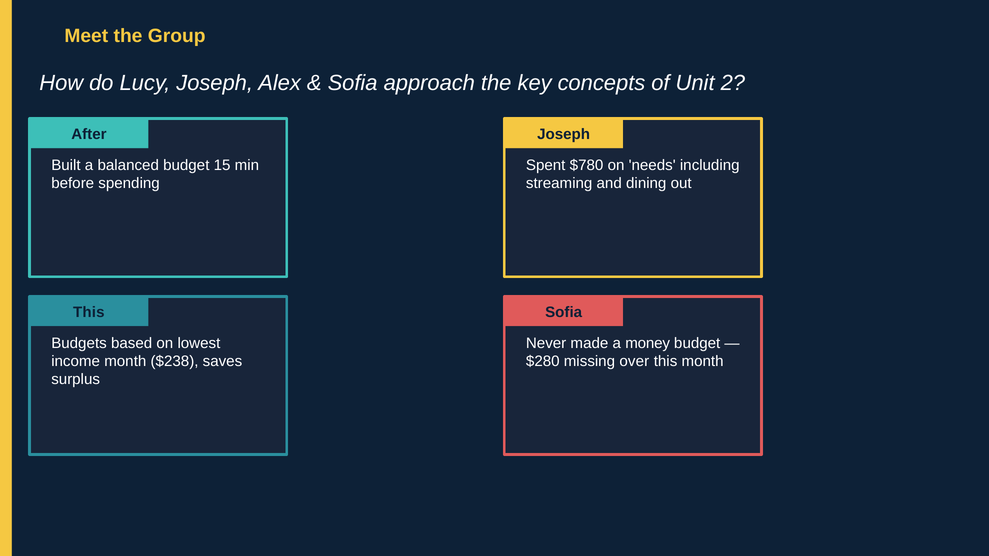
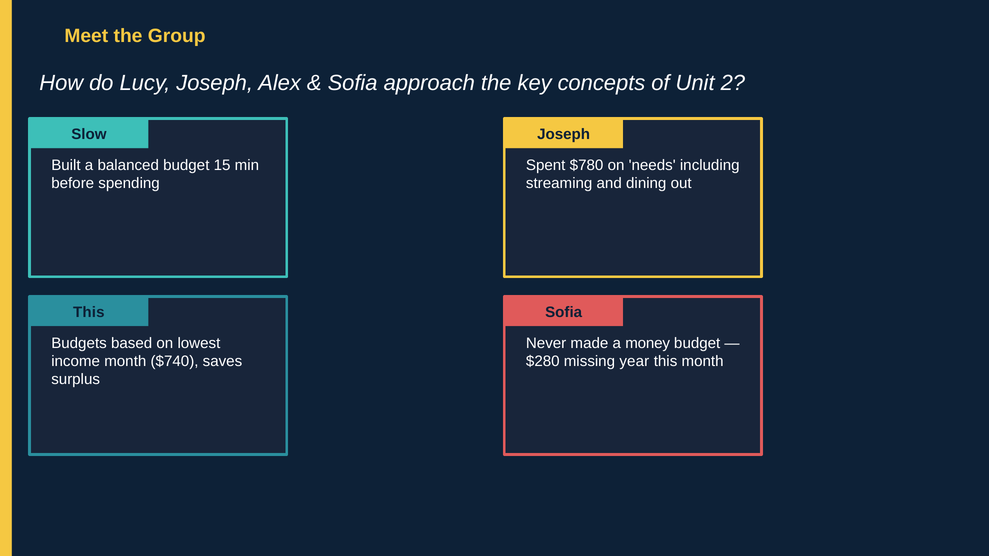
After: After -> Slow (89, 135)
$238: $238 -> $740 (175, 361)
over: over -> year (634, 361)
